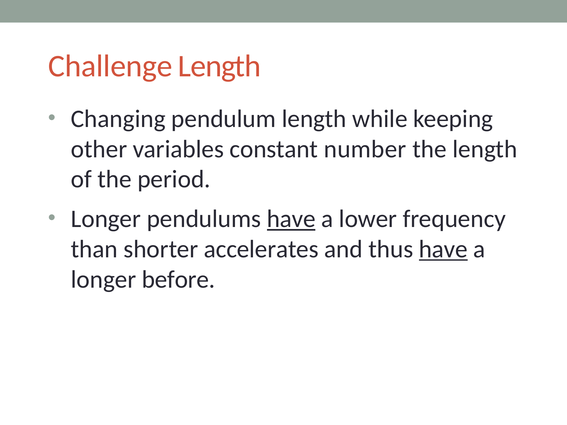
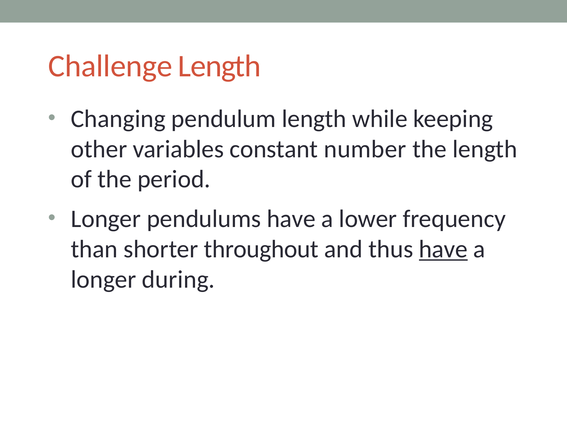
have underline: present -> none (291, 219)
accelerates: accelerates -> throughout (261, 249)
before: before -> during (178, 280)
